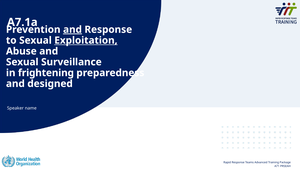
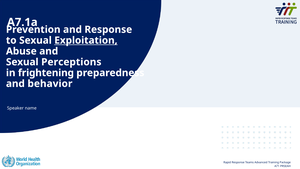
and underline: present -> none (72, 30)
Surveillance: Surveillance -> Perceptions (71, 62)
designed: designed -> behavior (50, 84)
